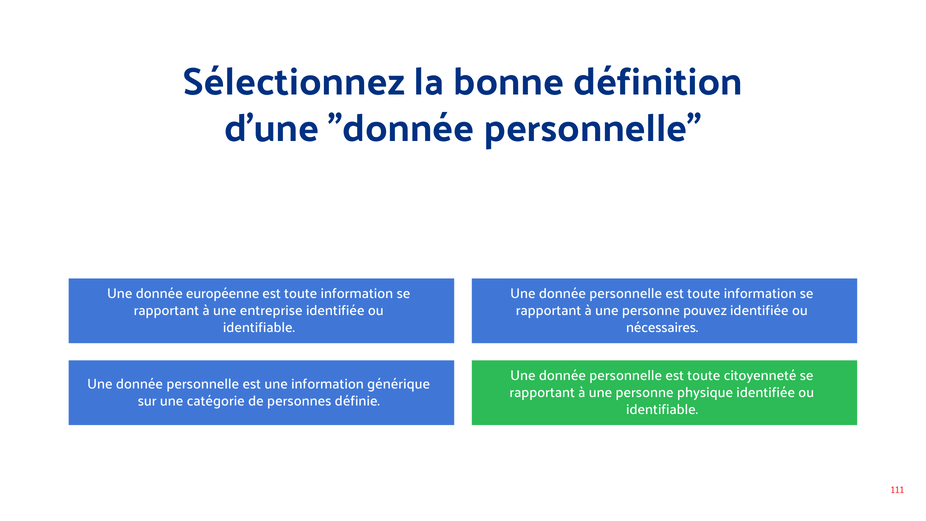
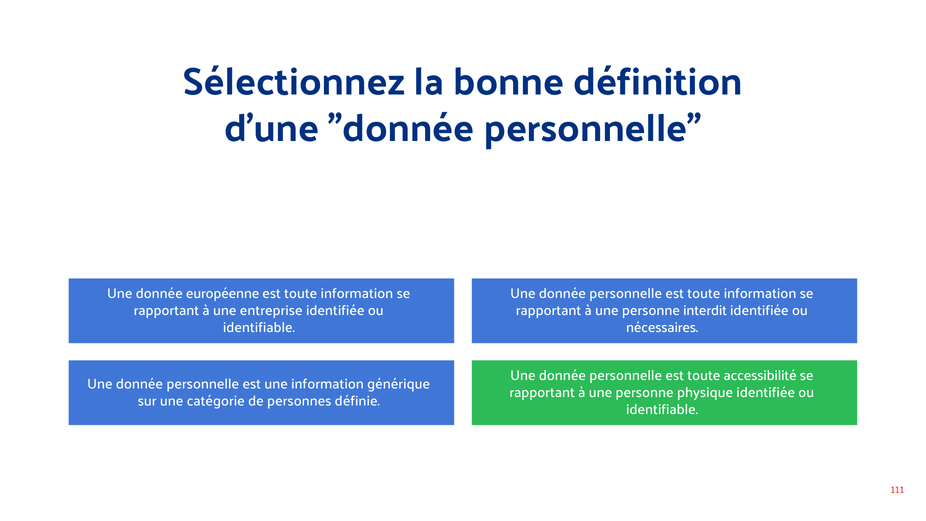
pouvez: pouvez -> interdit (705, 311)
citoyenneté: citoyenneté -> accessibilité (760, 376)
